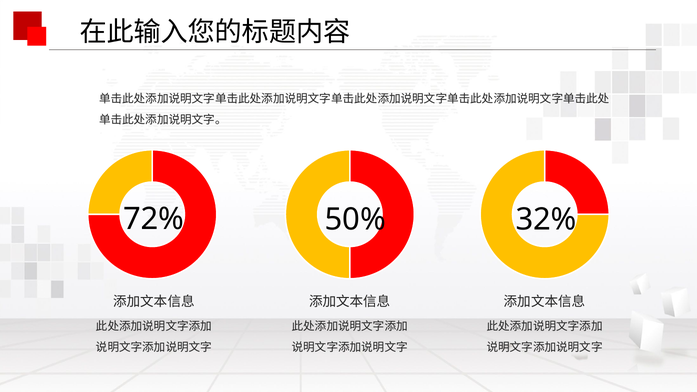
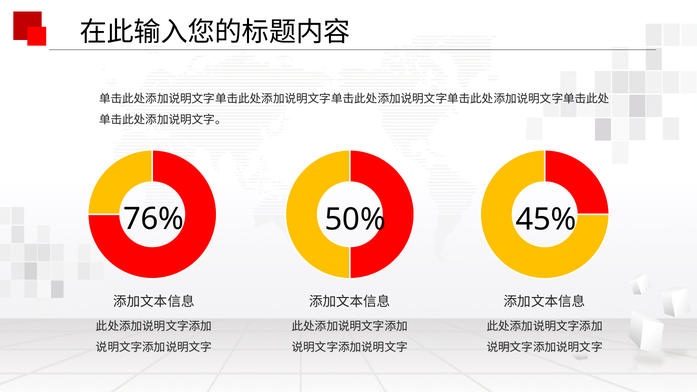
72%: 72% -> 76% (154, 219)
32%: 32% -> 45% (546, 220)
